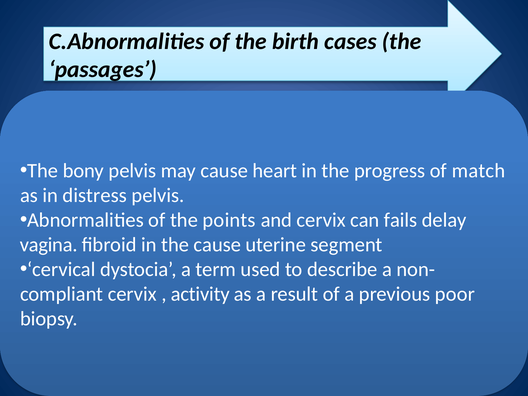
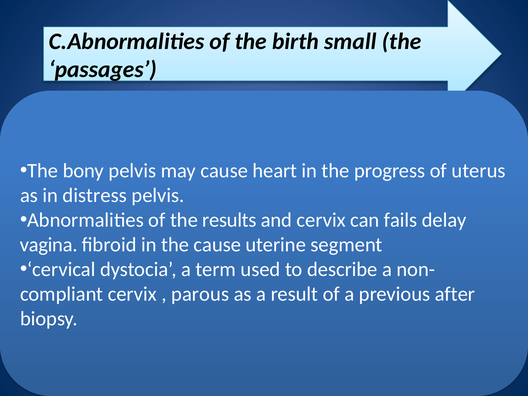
cases: cases -> small (350, 41)
match: match -> uterus (479, 171)
points: points -> results (229, 220)
activity: activity -> parous (200, 294)
poor: poor -> after (455, 294)
